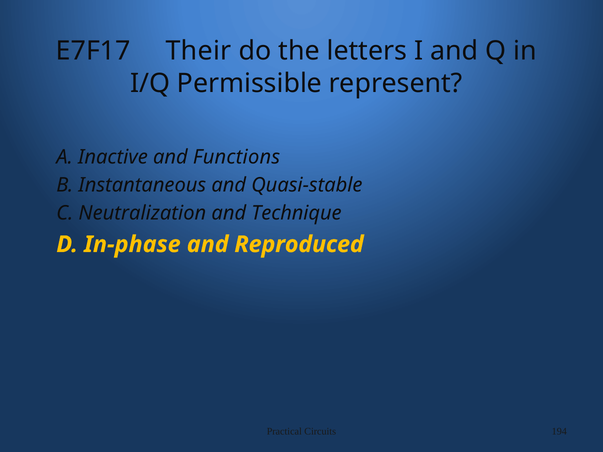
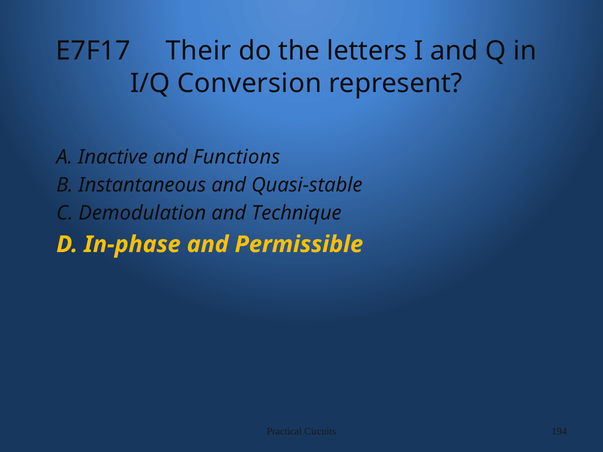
Permissible: Permissible -> Conversion (249, 83)
Neutralization: Neutralization -> Demodulation (142, 213)
Reproduced: Reproduced -> Permissible (299, 245)
